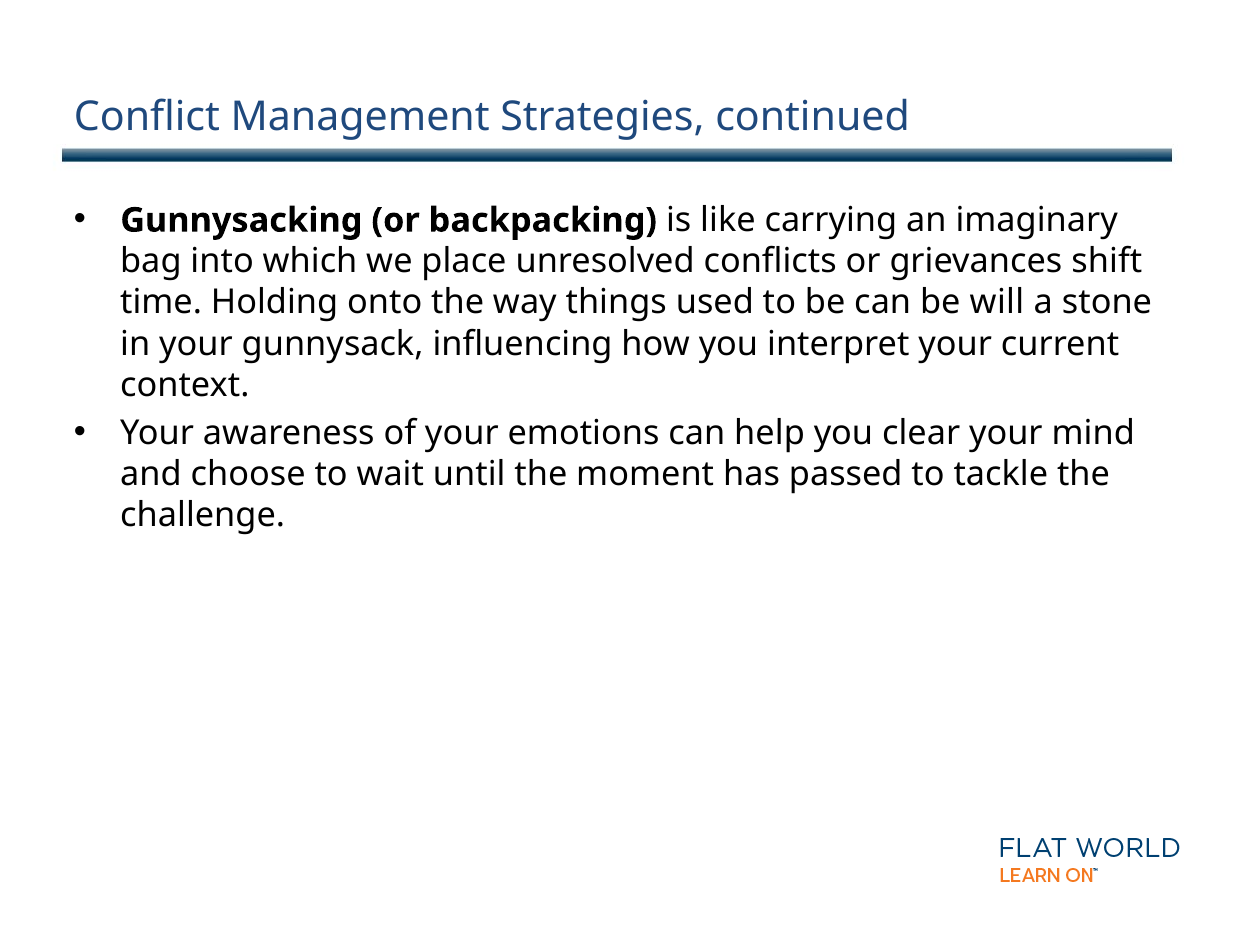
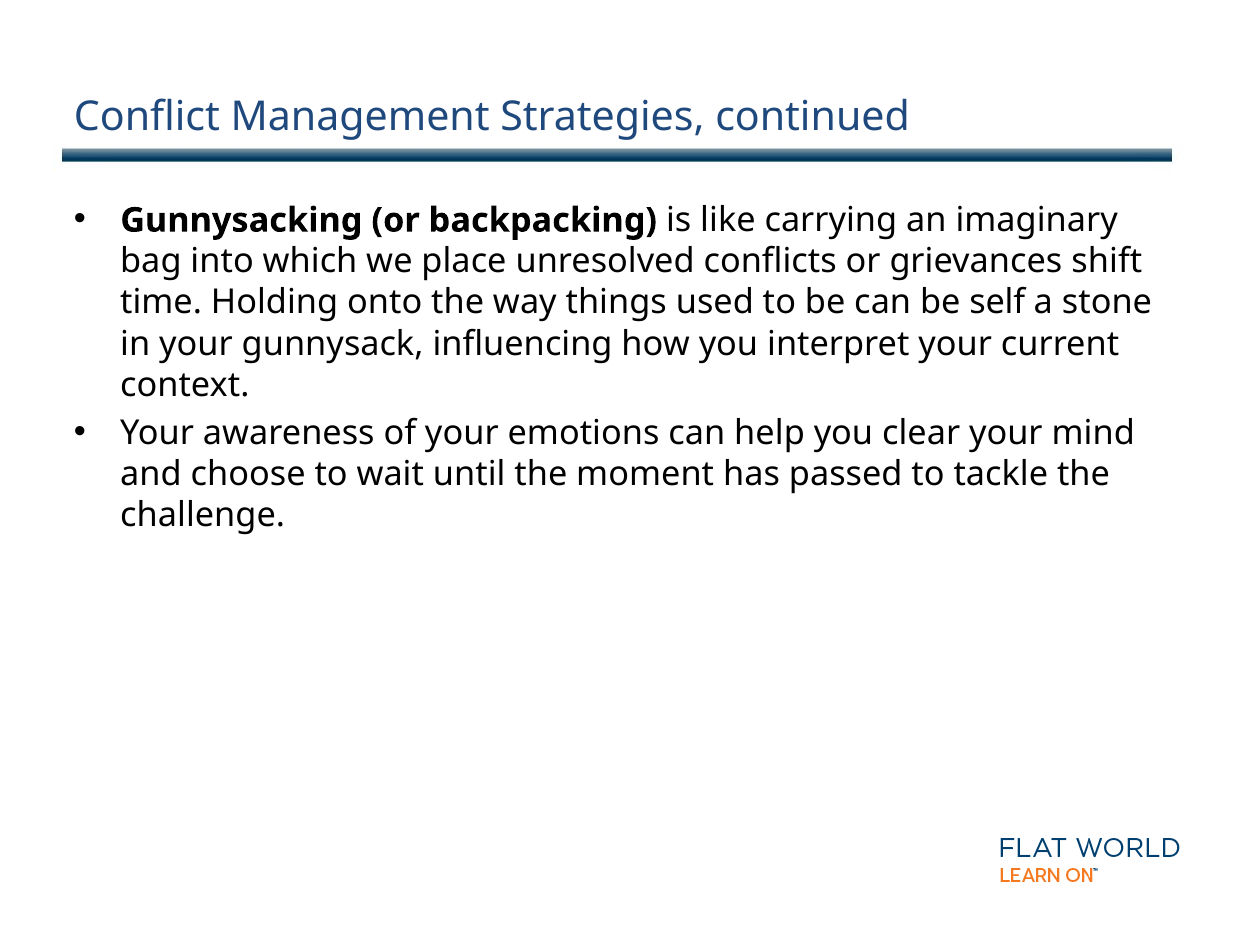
will: will -> self (997, 303)
